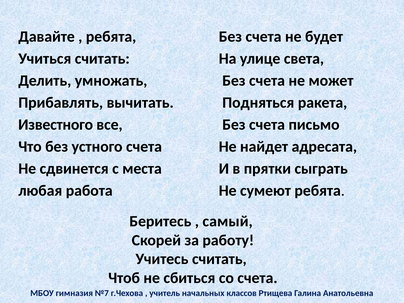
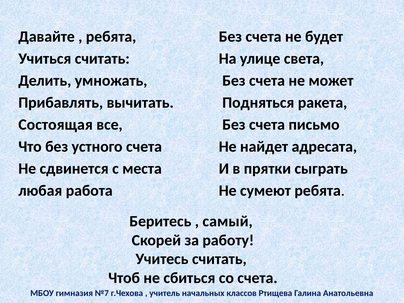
Известного: Известного -> Состоящая (56, 125)
